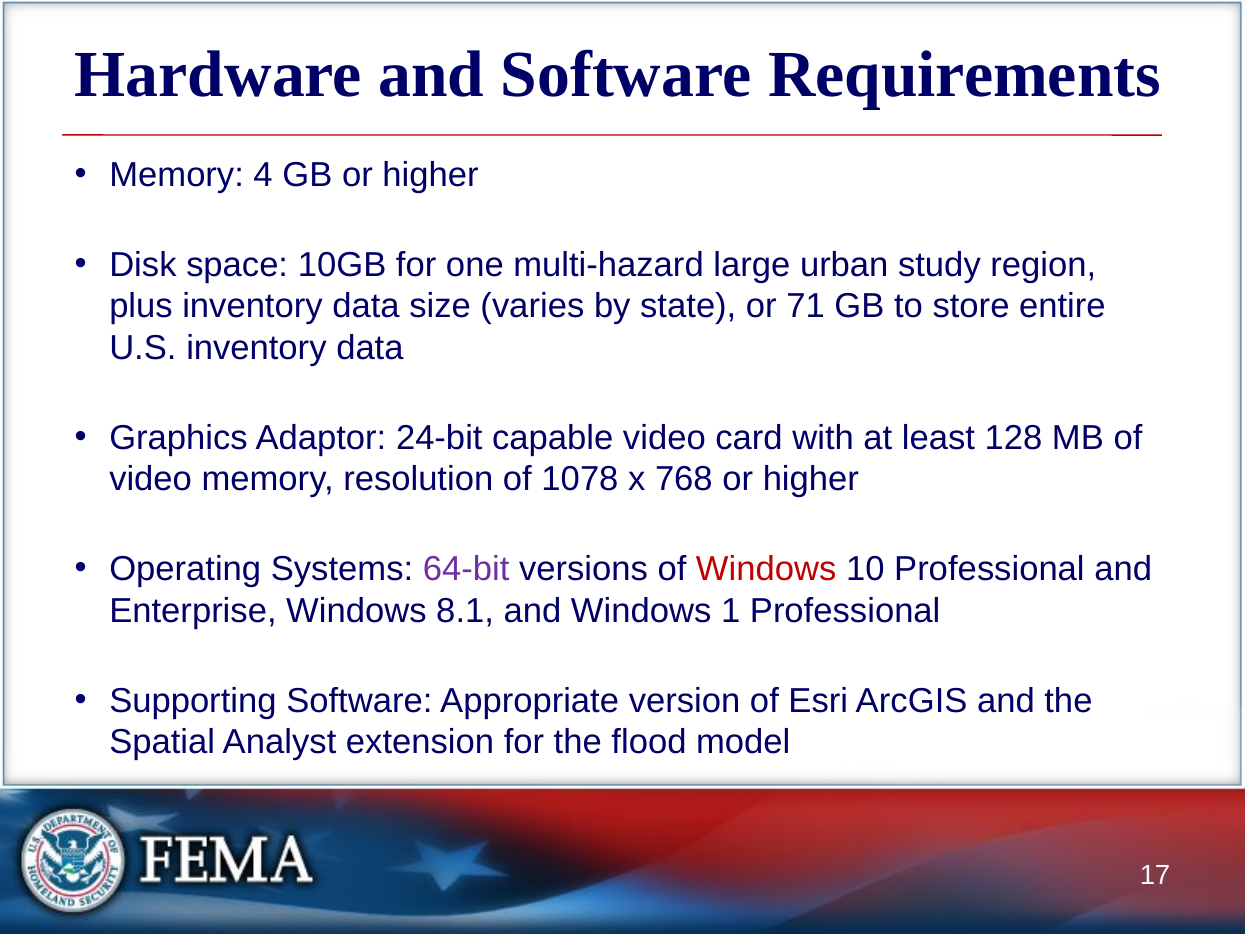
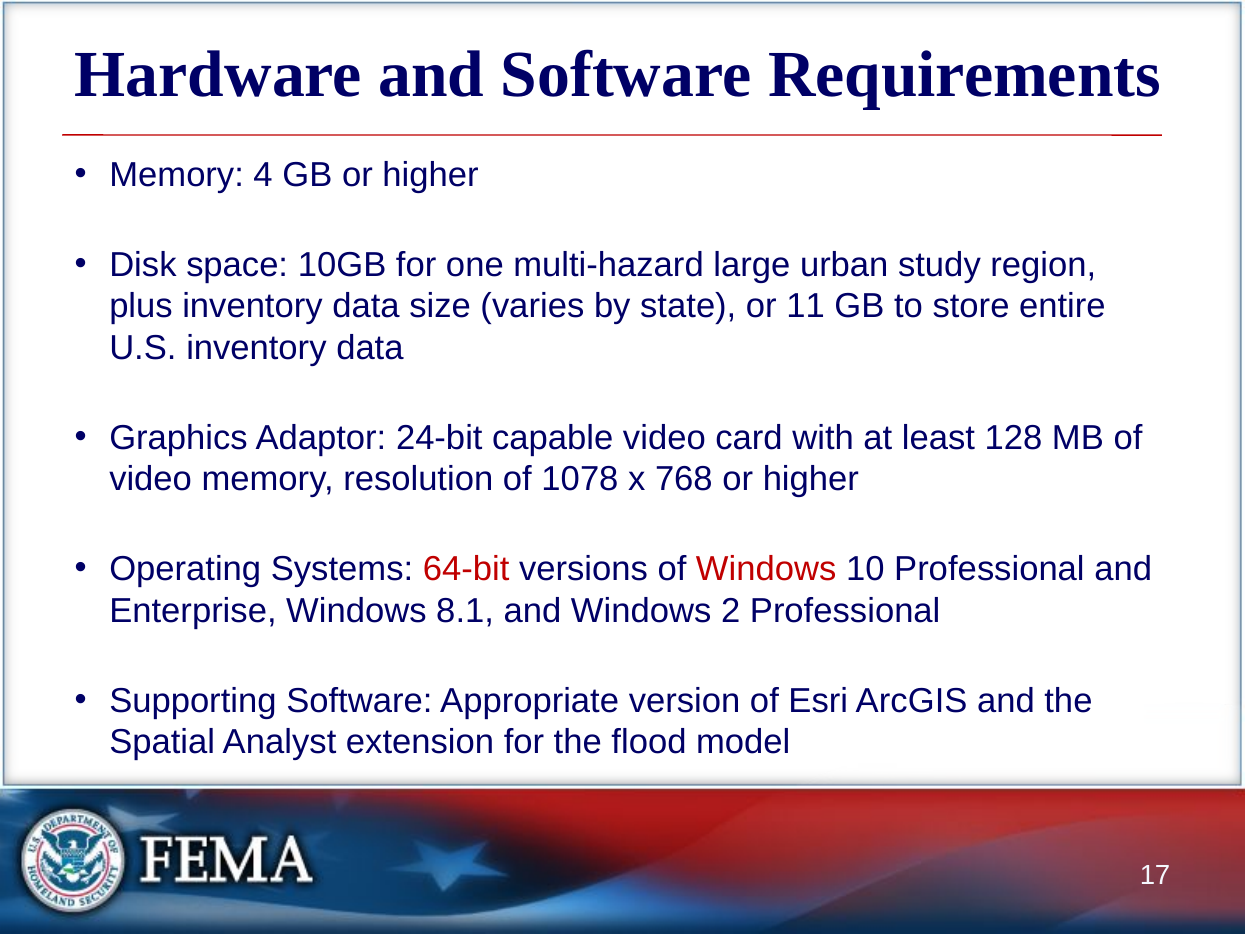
71: 71 -> 11 (806, 306)
64-bit colour: purple -> red (466, 569)
1: 1 -> 2 (731, 611)
